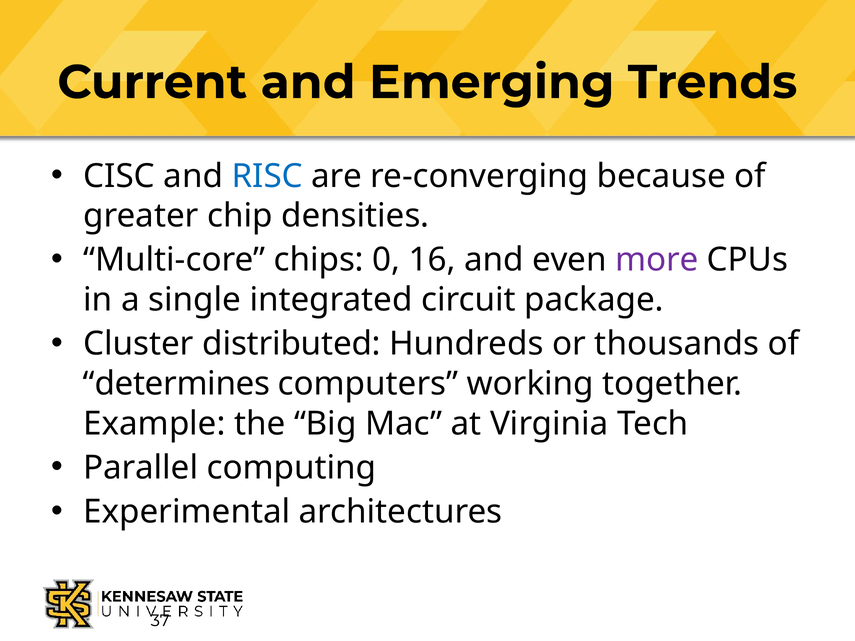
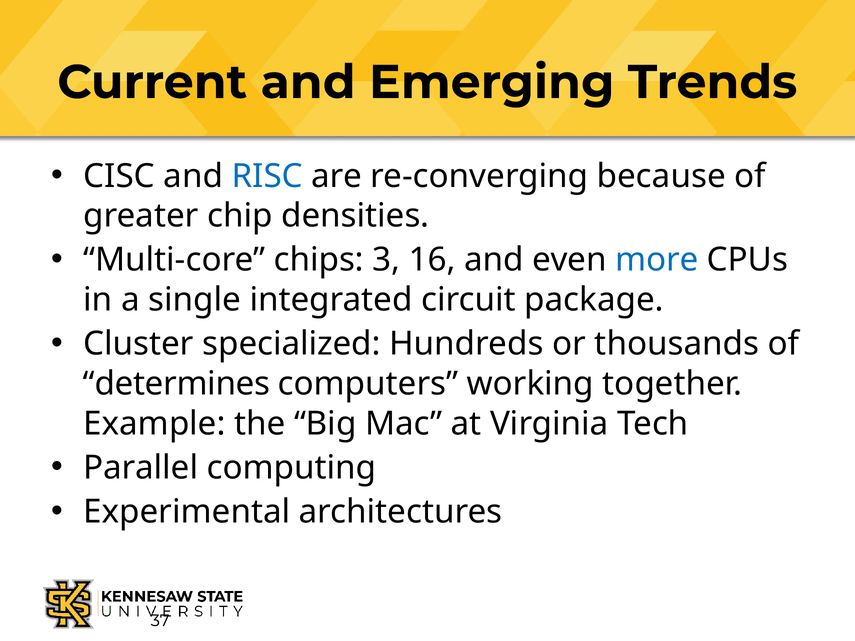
0: 0 -> 3 (386, 260)
more colour: purple -> blue (657, 260)
distributed: distributed -> specialized (292, 344)
